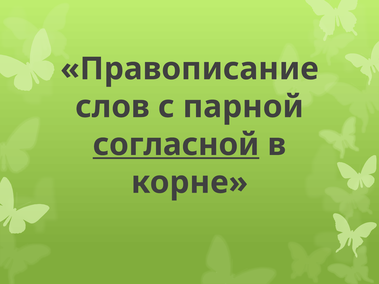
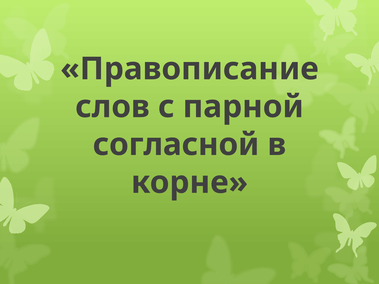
согласной underline: present -> none (176, 145)
